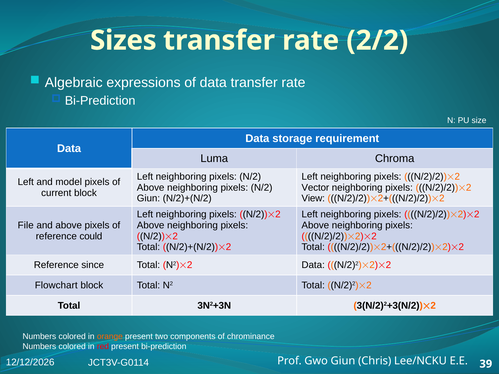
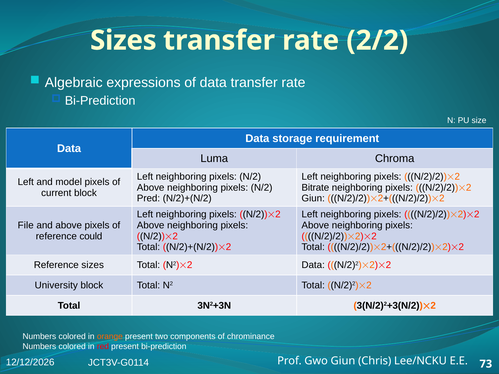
Vector: Vector -> Bitrate (315, 188)
Giun: Giun -> Pred (148, 199)
View: View -> Giun (313, 199)
Reference since: since -> sizes (93, 265)
Flowchart: Flowchart -> University (56, 286)
39: 39 -> 73 (486, 364)
